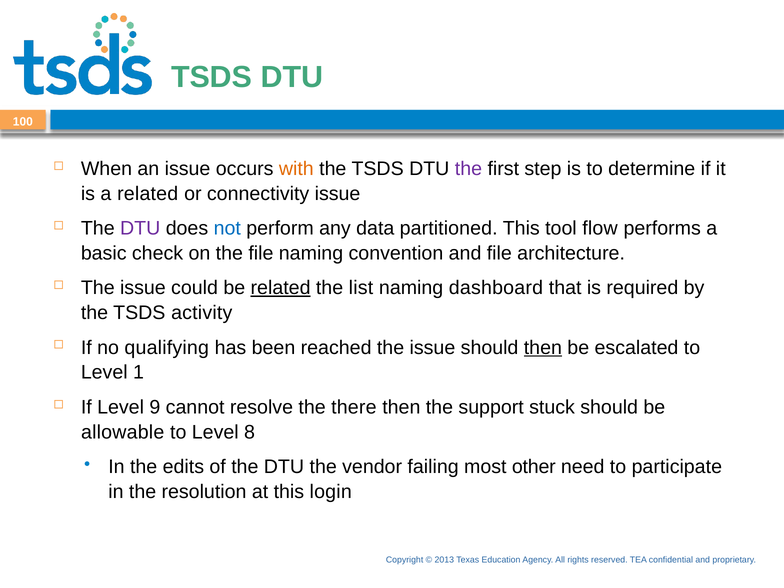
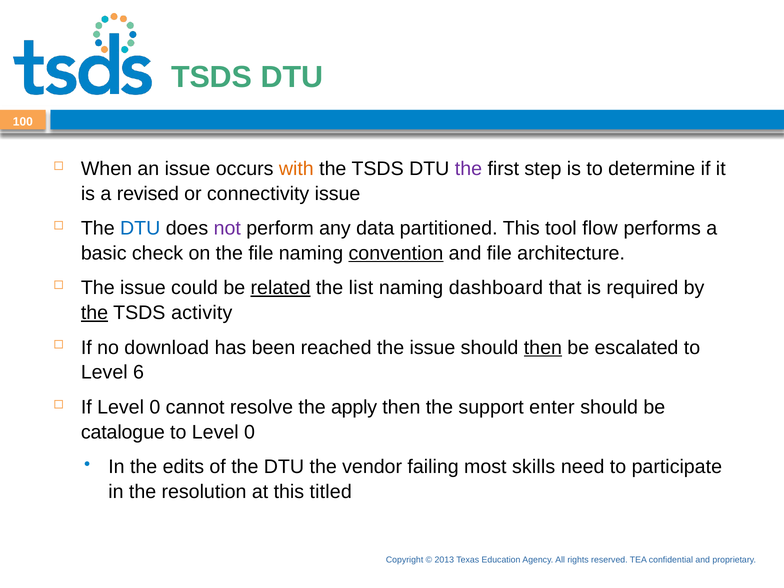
a related: related -> revised (148, 194)
DTU colour: purple -> blue (140, 228)
not colour: blue -> purple (227, 228)
convention underline: none -> present (396, 253)
the underline: none -> present (95, 313)
qualifying: qualifying -> download (167, 348)
1: 1 -> 6 (139, 372)
If Level 9: 9 -> 0 (155, 407)
there: there -> apply (354, 407)
stuck: stuck -> enter (552, 407)
allowable: allowable -> catalogue (123, 432)
to Level 8: 8 -> 0 (250, 432)
other: other -> skills (534, 467)
login: login -> titled (331, 492)
